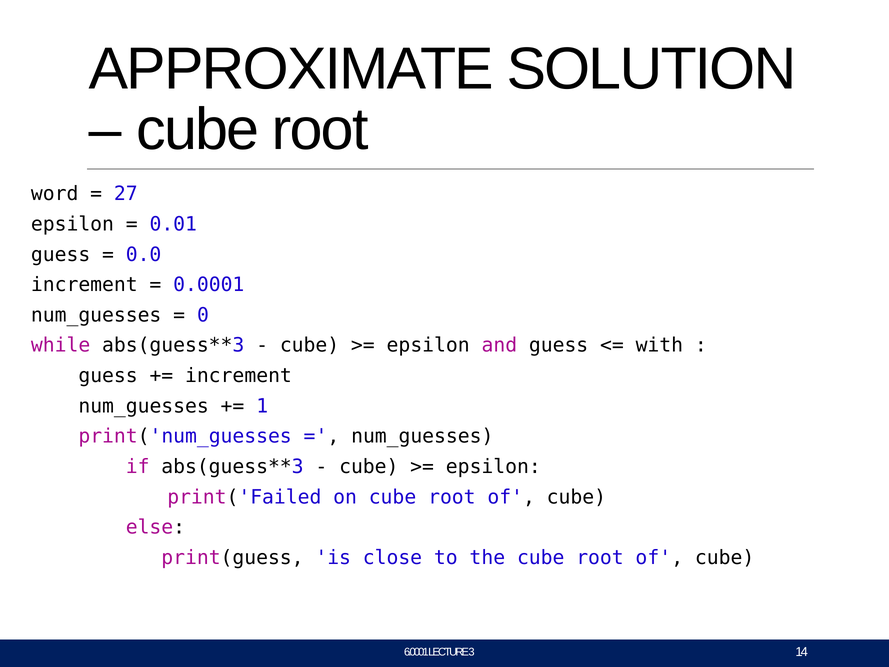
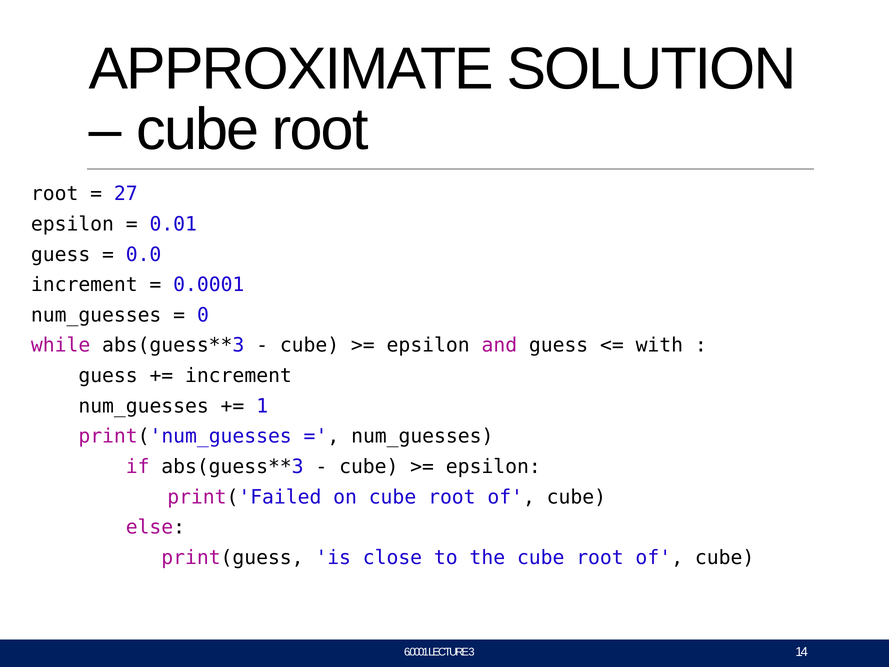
word: word -> root (55, 194)
